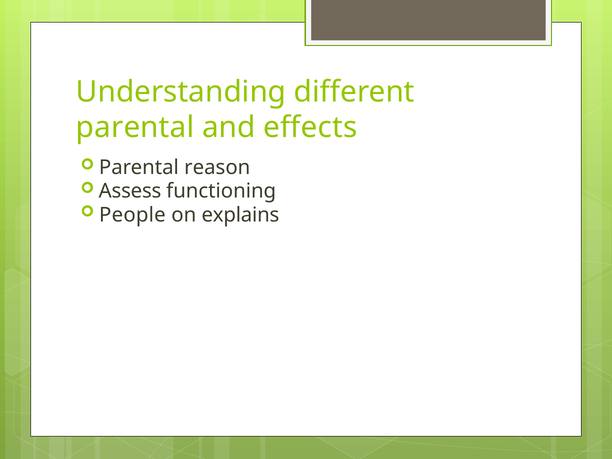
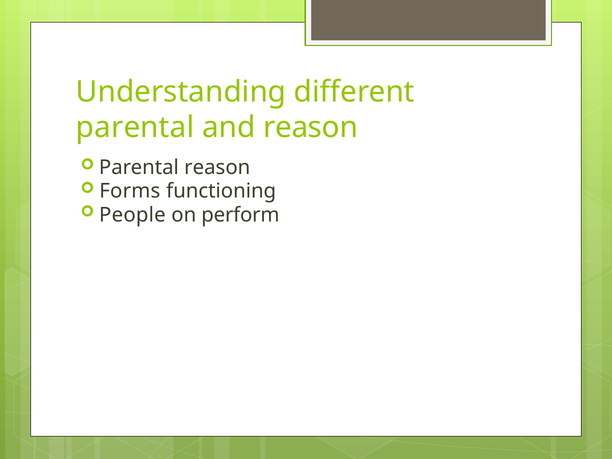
and effects: effects -> reason (311, 127)
Assess: Assess -> Forms (130, 191)
explains: explains -> perform (240, 215)
